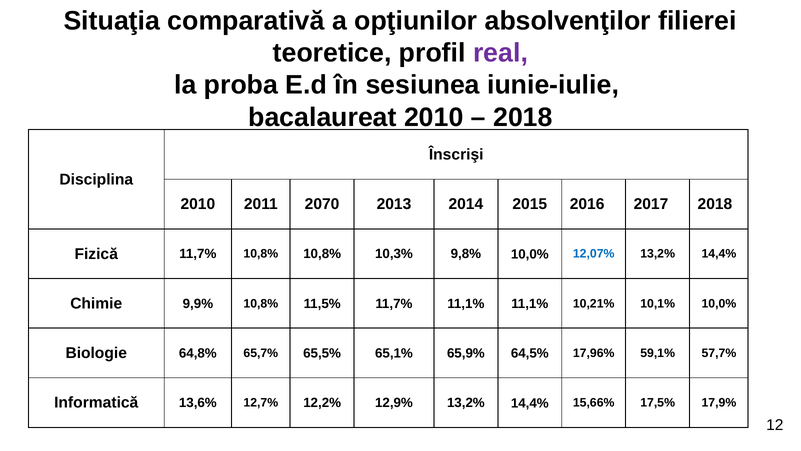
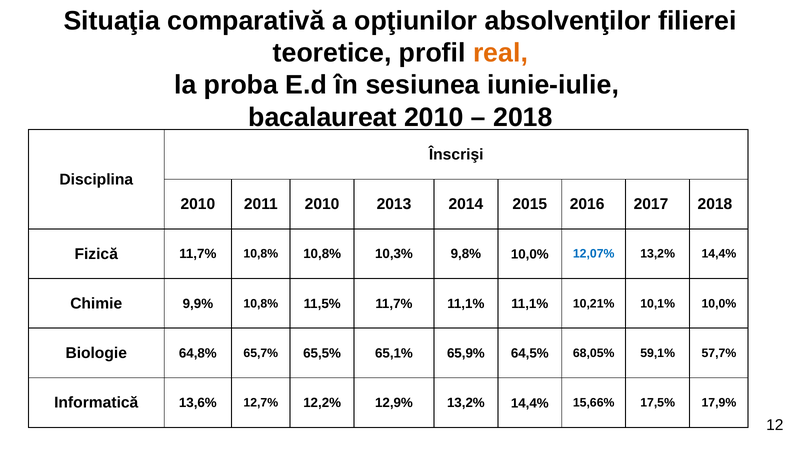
real colour: purple -> orange (500, 53)
2011 2070: 2070 -> 2010 (322, 204)
17,96%: 17,96% -> 68,05% (594, 353)
